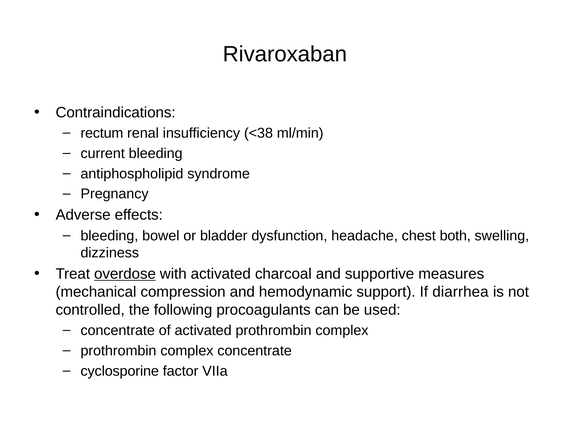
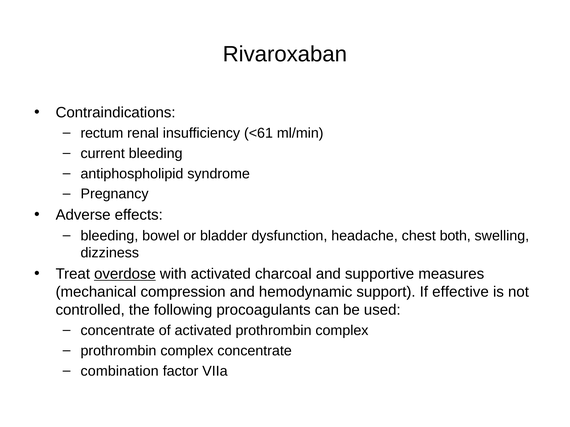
<38: <38 -> <61 (258, 133)
diarrhea: diarrhea -> effective (461, 292)
cyclosporine: cyclosporine -> combination (120, 371)
